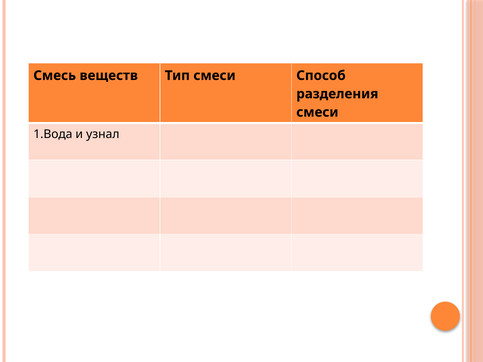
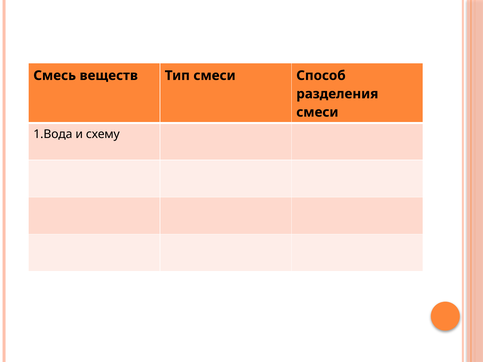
узнал: узнал -> схему (103, 134)
